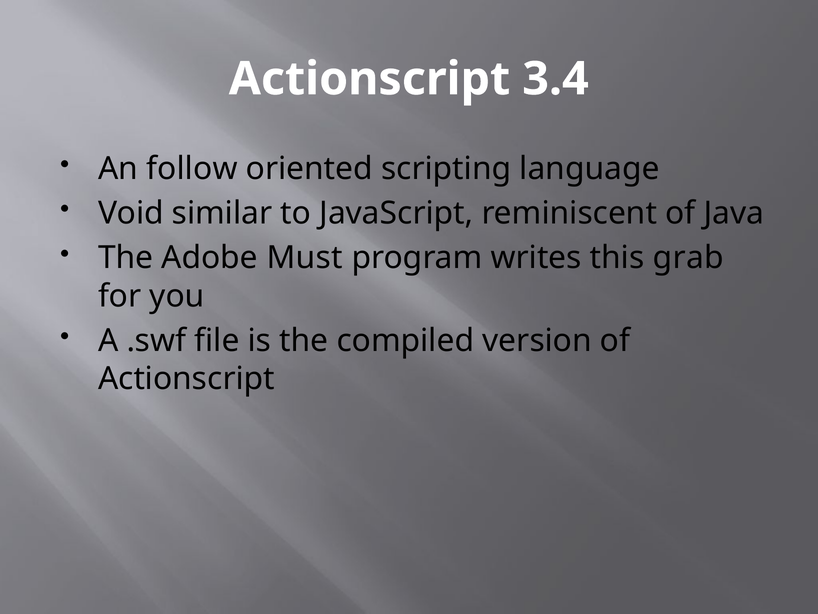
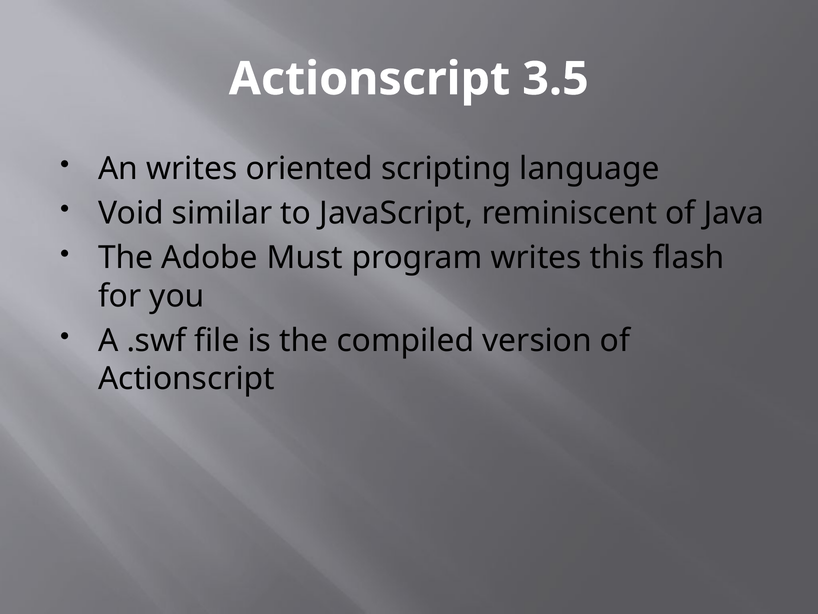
3.4: 3.4 -> 3.5 (556, 79)
An follow: follow -> writes (192, 168)
grab: grab -> flash (689, 258)
